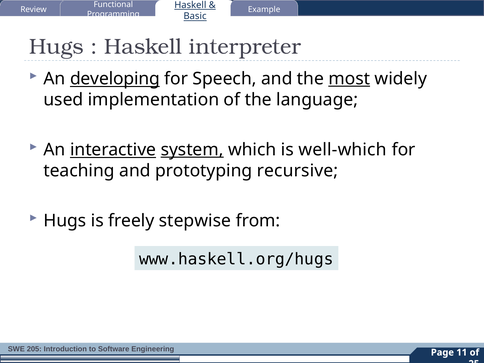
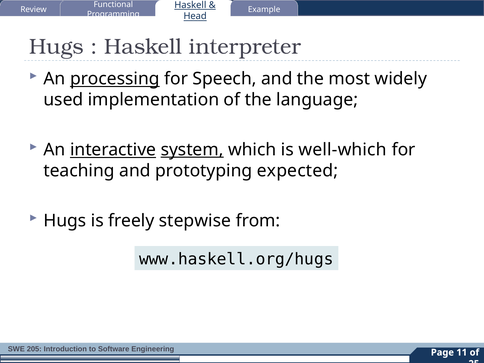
Basic: Basic -> Head (195, 16)
developing: developing -> processing (115, 79)
most underline: present -> none (349, 79)
recursive: recursive -> expected (297, 171)
